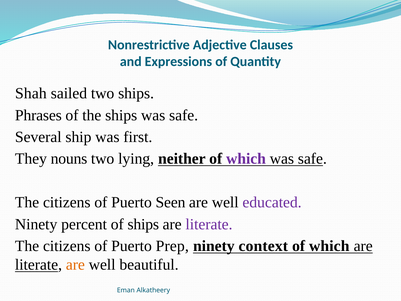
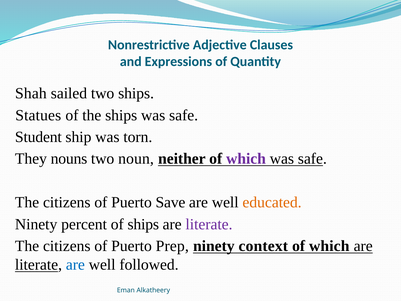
Phrases: Phrases -> Statues (38, 115)
Several: Several -> Student (38, 137)
first: first -> torn (138, 137)
lying: lying -> noun (136, 159)
Seen: Seen -> Save (170, 202)
educated colour: purple -> orange (272, 202)
are colour: orange -> blue (75, 265)
beautiful: beautiful -> followed (149, 265)
